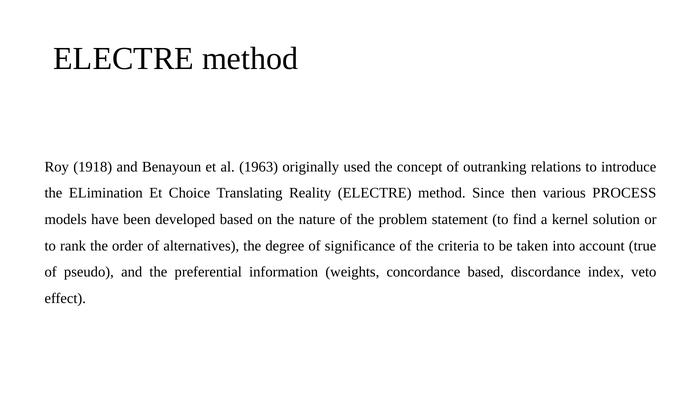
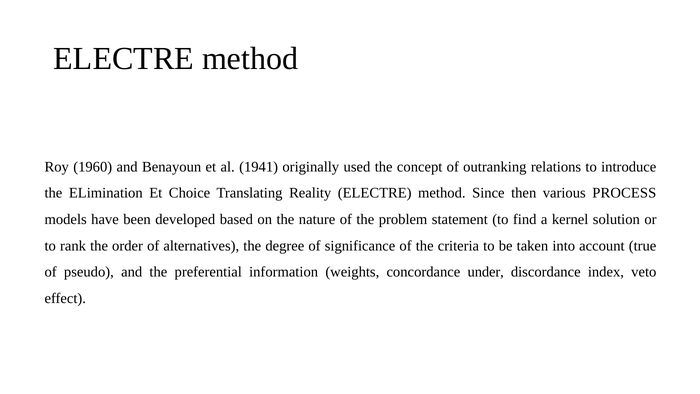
1918: 1918 -> 1960 (93, 167)
1963: 1963 -> 1941 (259, 167)
concordance based: based -> under (486, 272)
